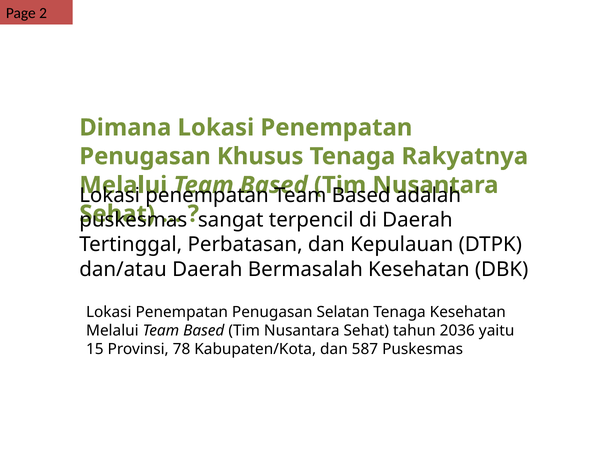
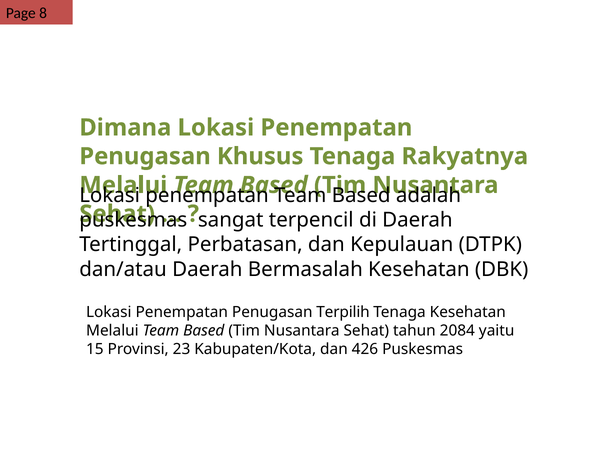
2: 2 -> 8 (43, 13)
Selatan: Selatan -> Terpilih (343, 312)
2036: 2036 -> 2084 (457, 331)
78: 78 -> 23 (182, 349)
587: 587 -> 426 (365, 349)
